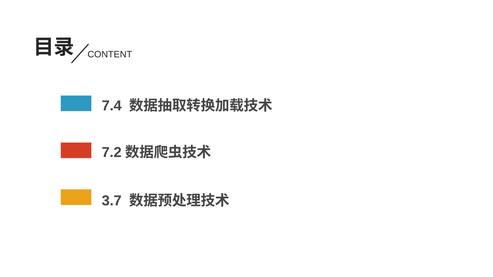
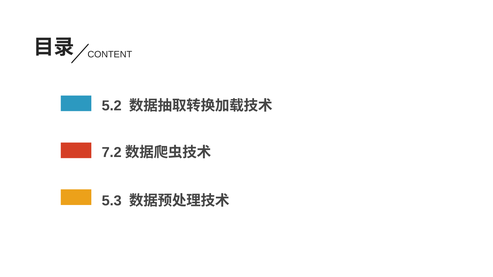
7.4: 7.4 -> 5.2 (112, 106)
3.7: 3.7 -> 5.3 (112, 201)
